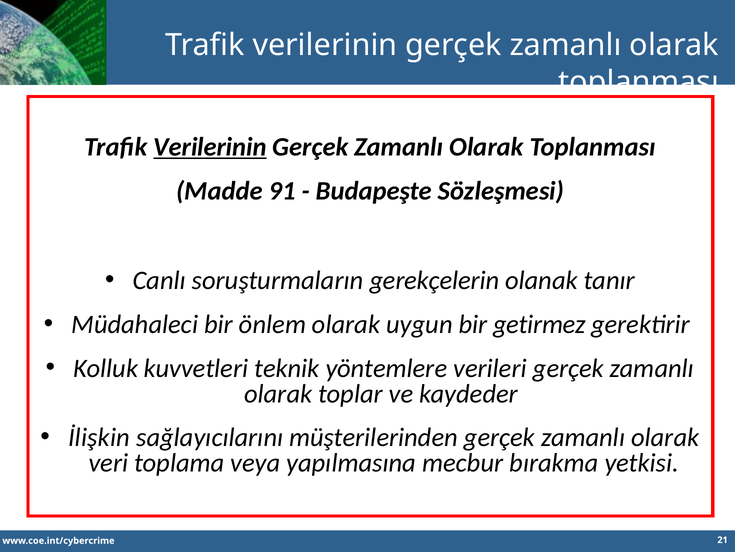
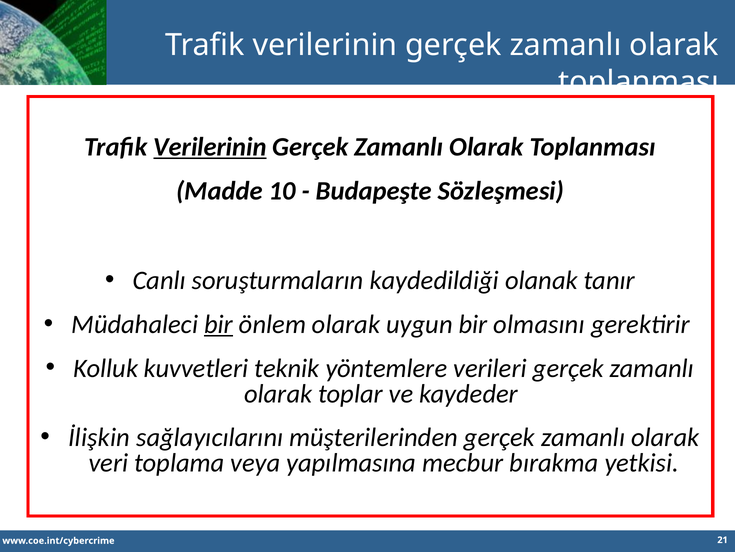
91: 91 -> 10 (282, 191)
gerekçelerin: gerekçelerin -> kaydedildiği (434, 280)
bir underline: none -> present (219, 324)
getirmez: getirmez -> olmasını (539, 324)
